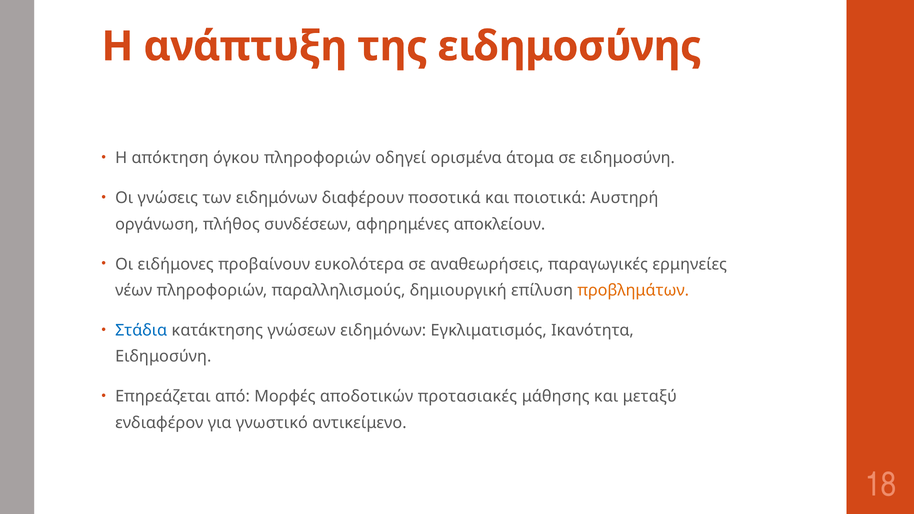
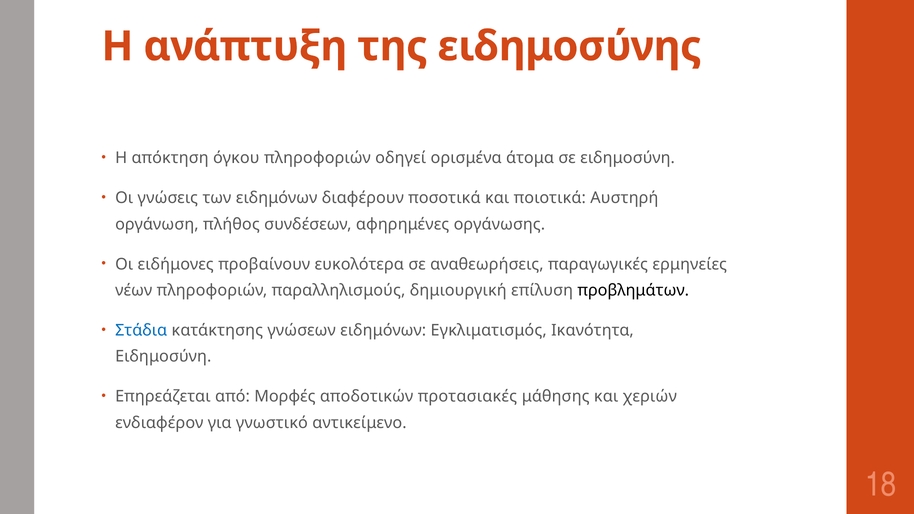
αποκλείουν: αποκλείουν -> οργάνωσης (499, 224)
προβλημάτων colour: orange -> black (633, 290)
μεταξύ: μεταξύ -> χεριών (650, 397)
